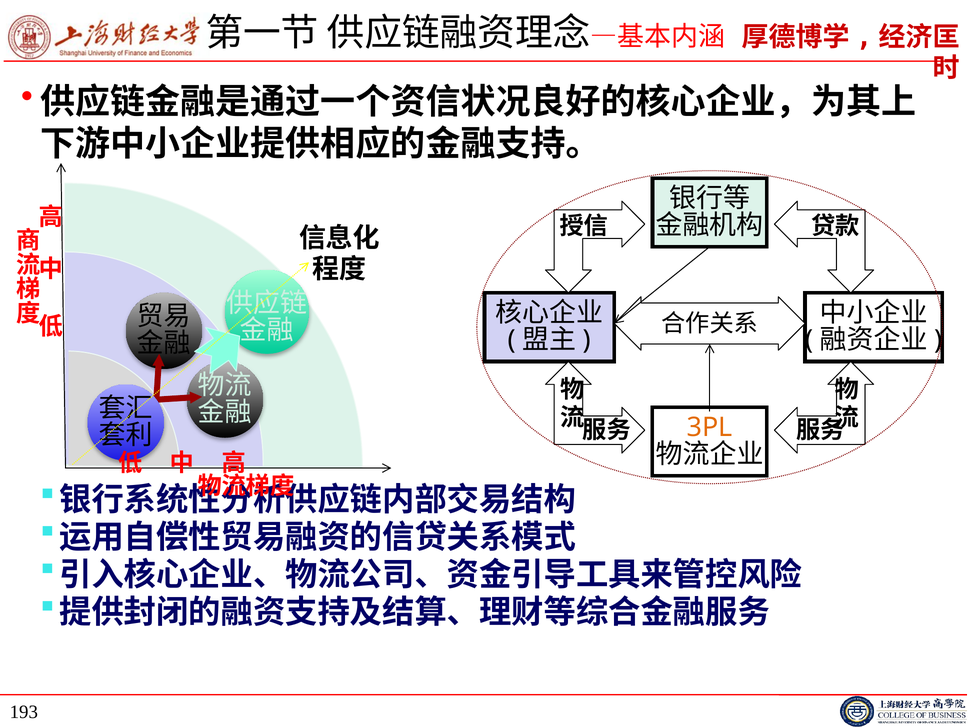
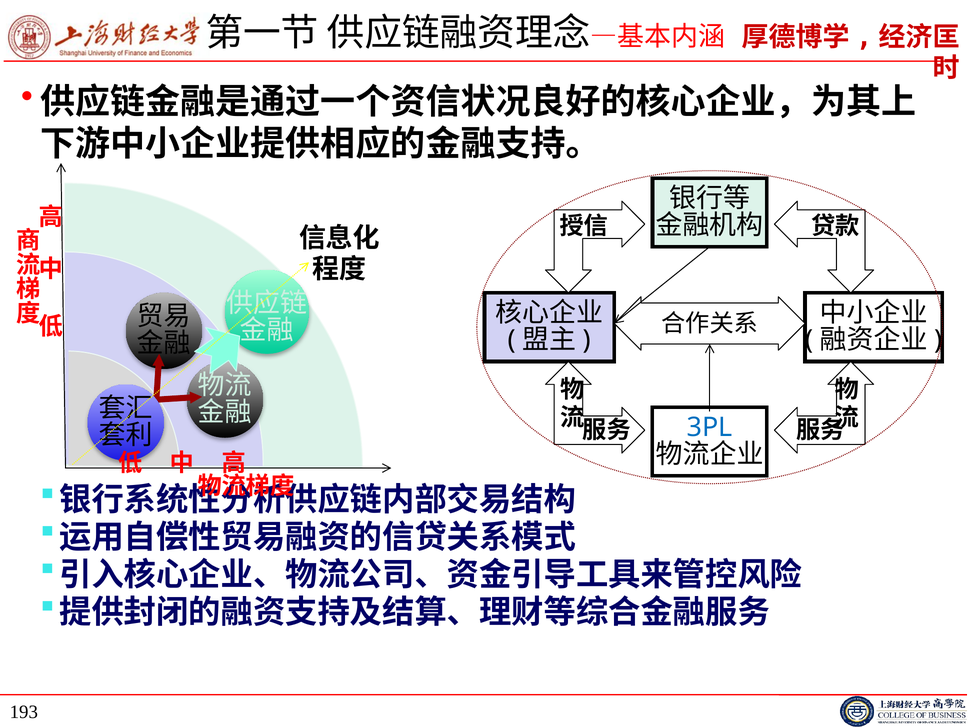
3PL colour: orange -> blue (710, 427)
